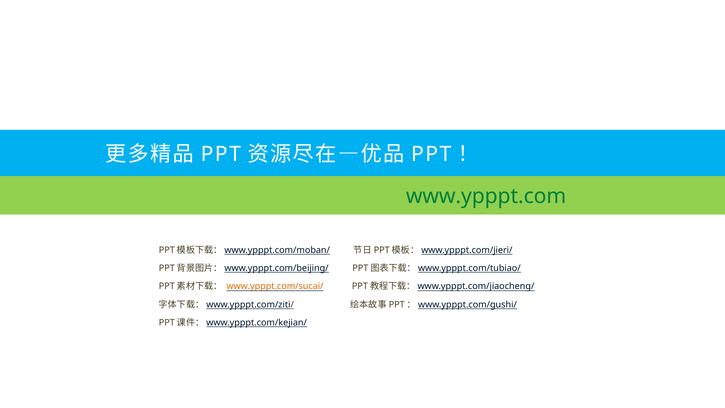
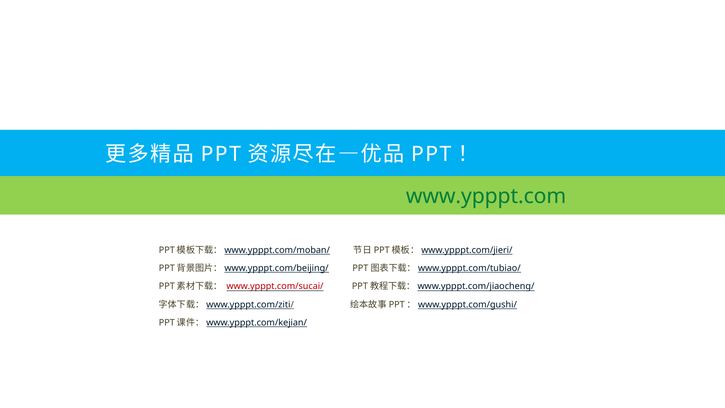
www.ypppt.com/sucai/ colour: orange -> red (275, 286)
